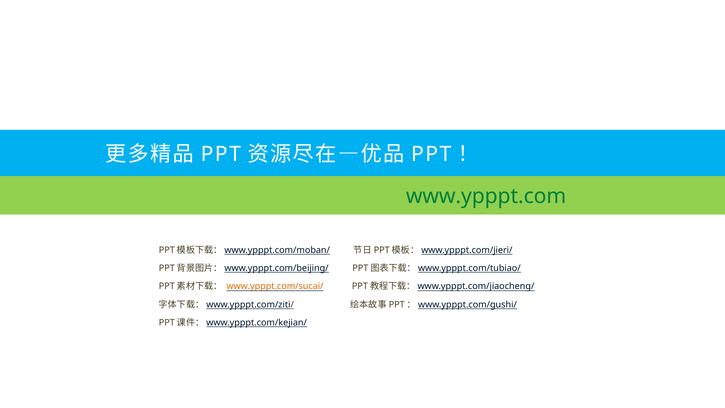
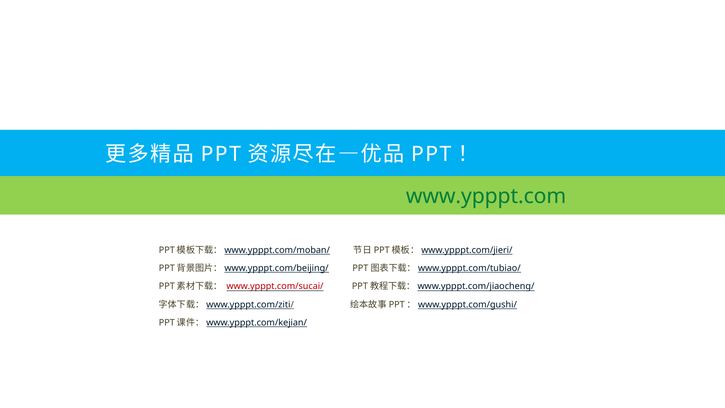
www.ypppt.com/sucai/ colour: orange -> red (275, 286)
